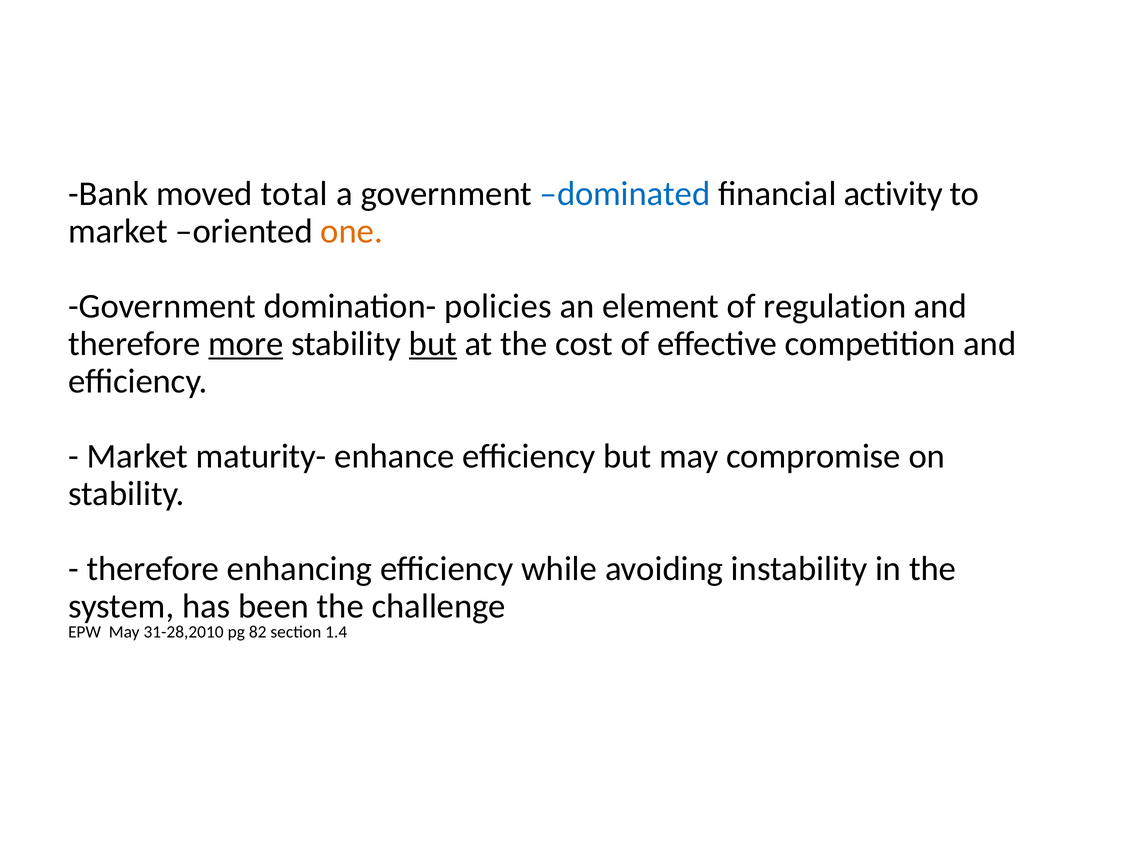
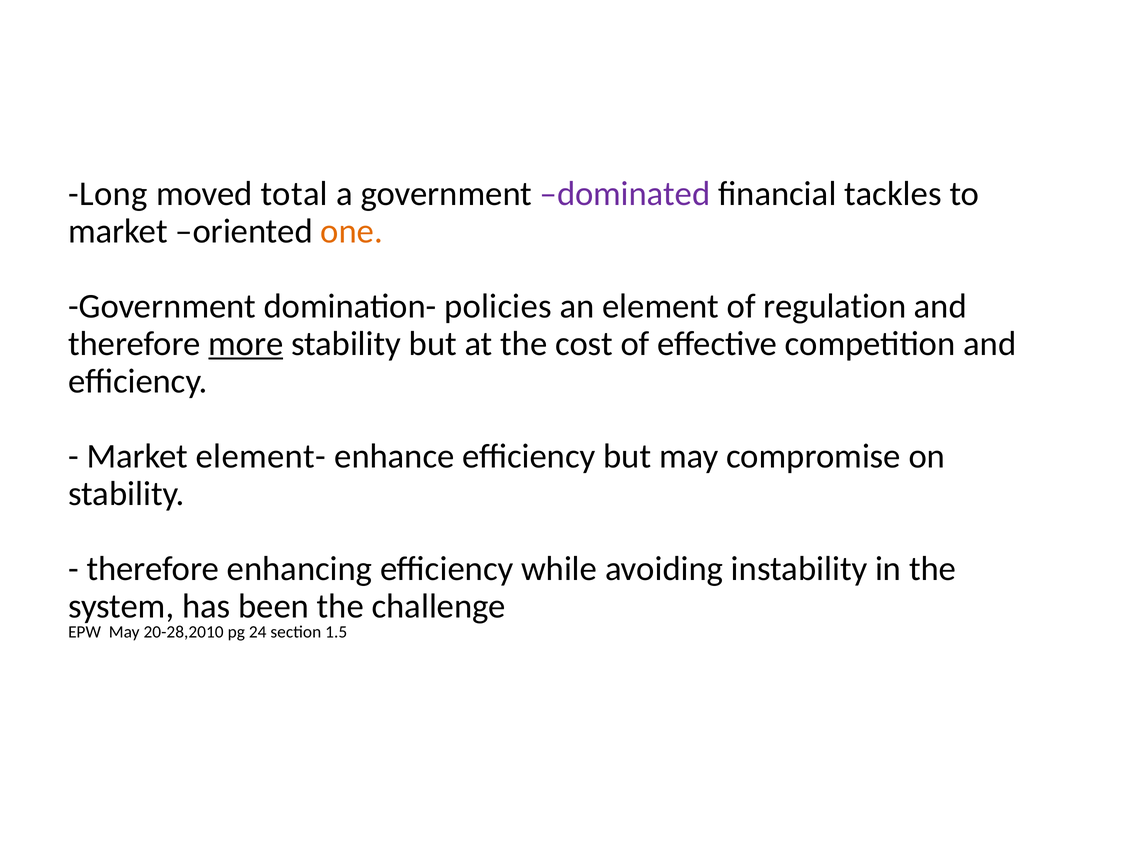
Bank: Bank -> Long (108, 194)
dominated colour: blue -> purple (625, 194)
activity: activity -> tackles (893, 194)
but underline: present -> none (433, 344)
maturity-: maturity- -> element- (261, 456)
31-28,2010: 31-28,2010 -> 20-28,2010 (184, 632)
82: 82 -> 24 (258, 632)
1.4: 1.4 -> 1.5 (336, 632)
